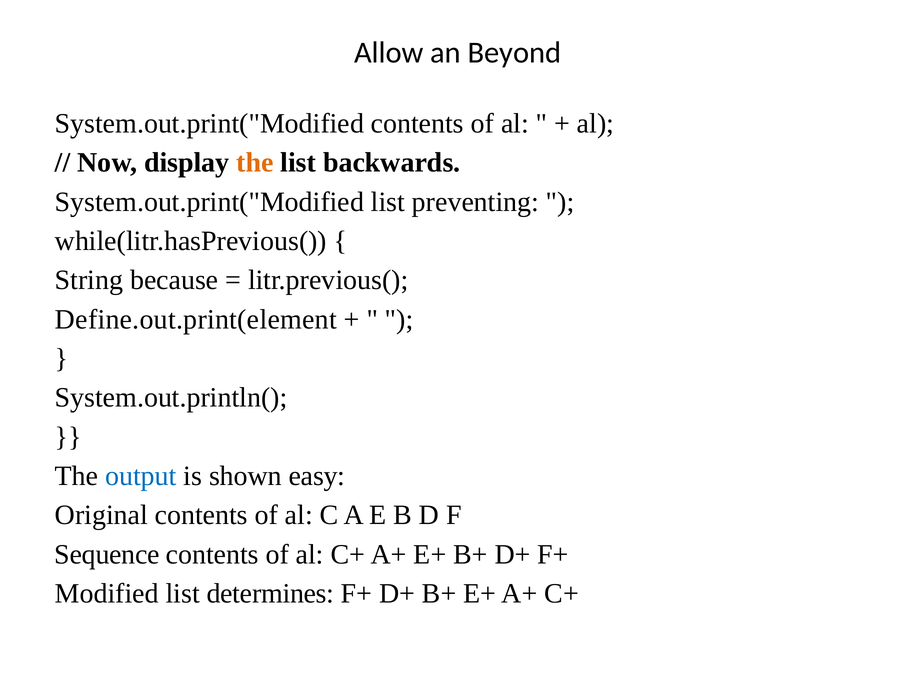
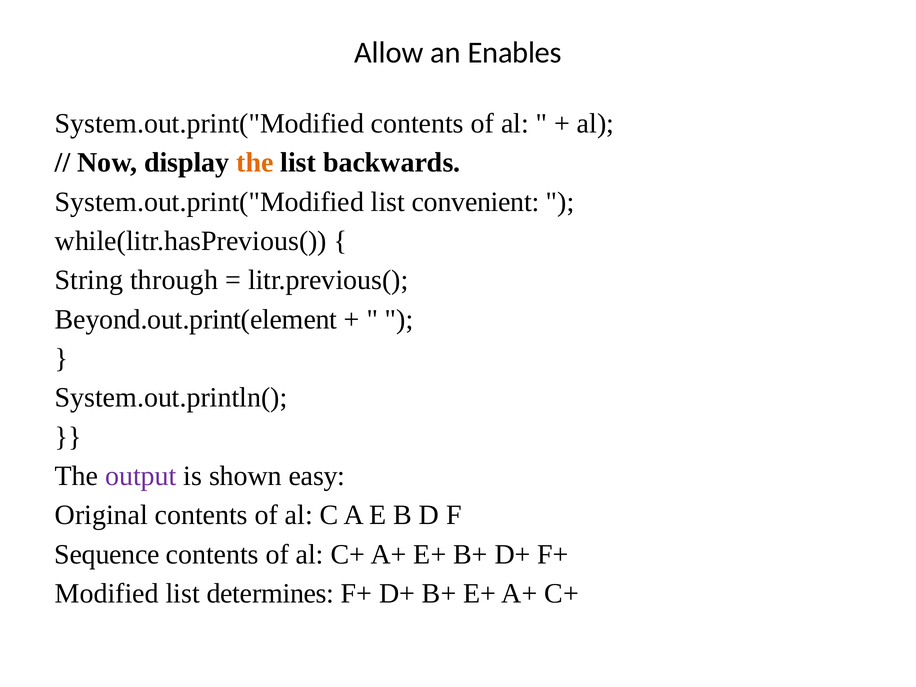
Beyond: Beyond -> Enables (515, 53)
preventing: preventing -> convenient (476, 202)
because: because -> through (174, 280)
Define.out.print(element: Define.out.print(element -> Beyond.out.print(element (196, 319)
output colour: blue -> purple (141, 476)
